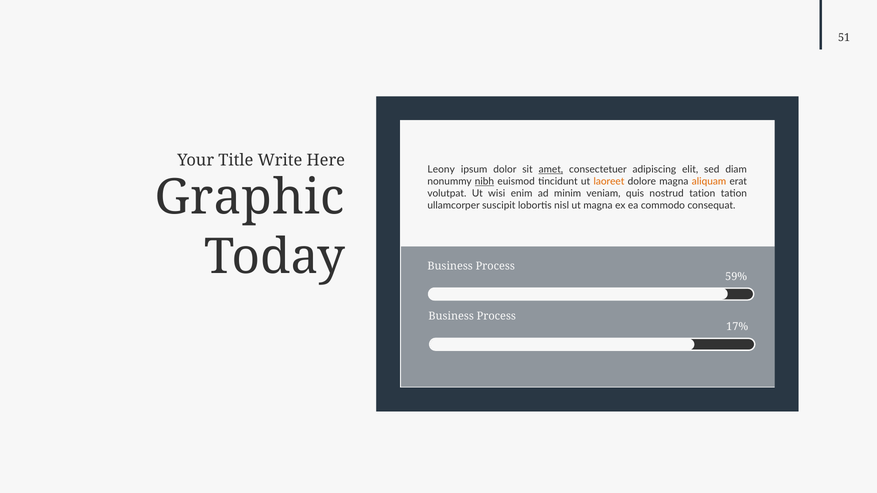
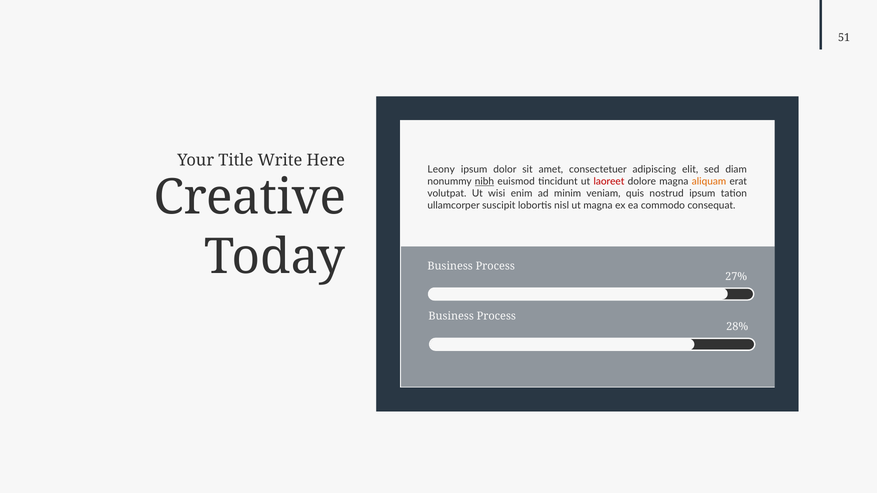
amet underline: present -> none (551, 170)
laoreet colour: orange -> red (609, 182)
Graphic: Graphic -> Creative (250, 198)
nostrud tation: tation -> ipsum (702, 194)
59%: 59% -> 27% (736, 277)
17%: 17% -> 28% (737, 327)
